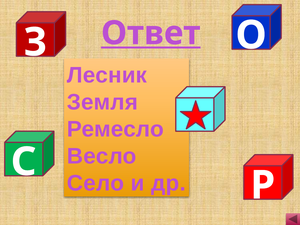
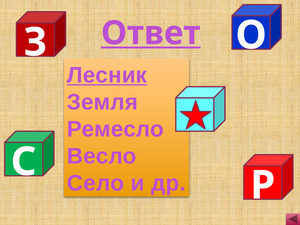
Лесник underline: none -> present (107, 75)
